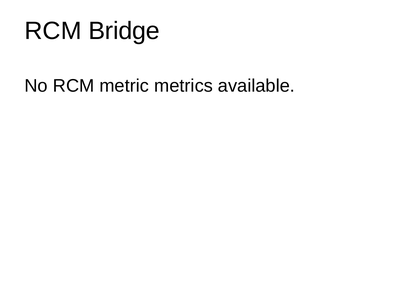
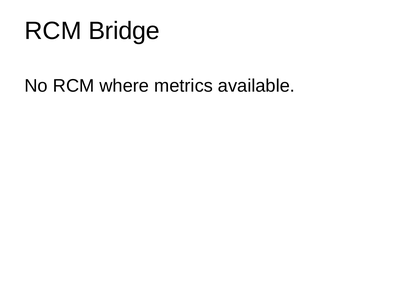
metric: metric -> where (124, 86)
